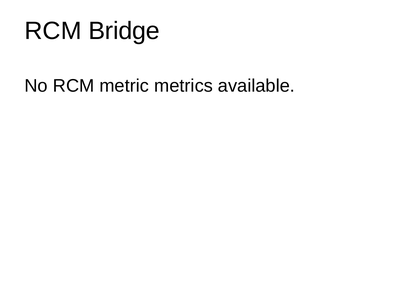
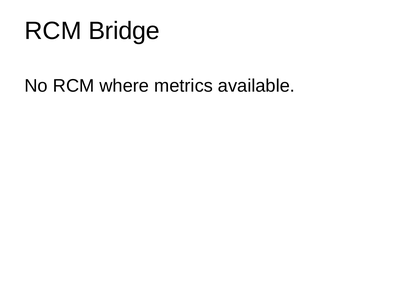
metric: metric -> where (124, 86)
